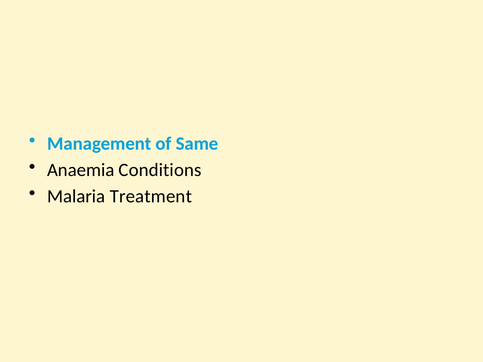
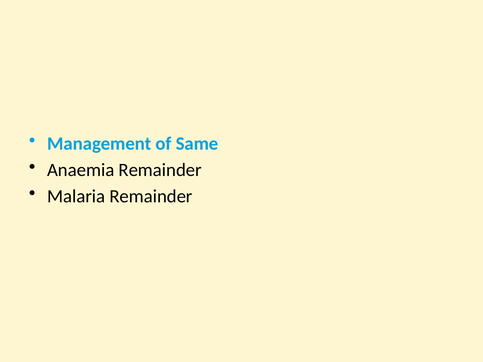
Anaemia Conditions: Conditions -> Remainder (160, 170)
Malaria Treatment: Treatment -> Remainder (151, 196)
